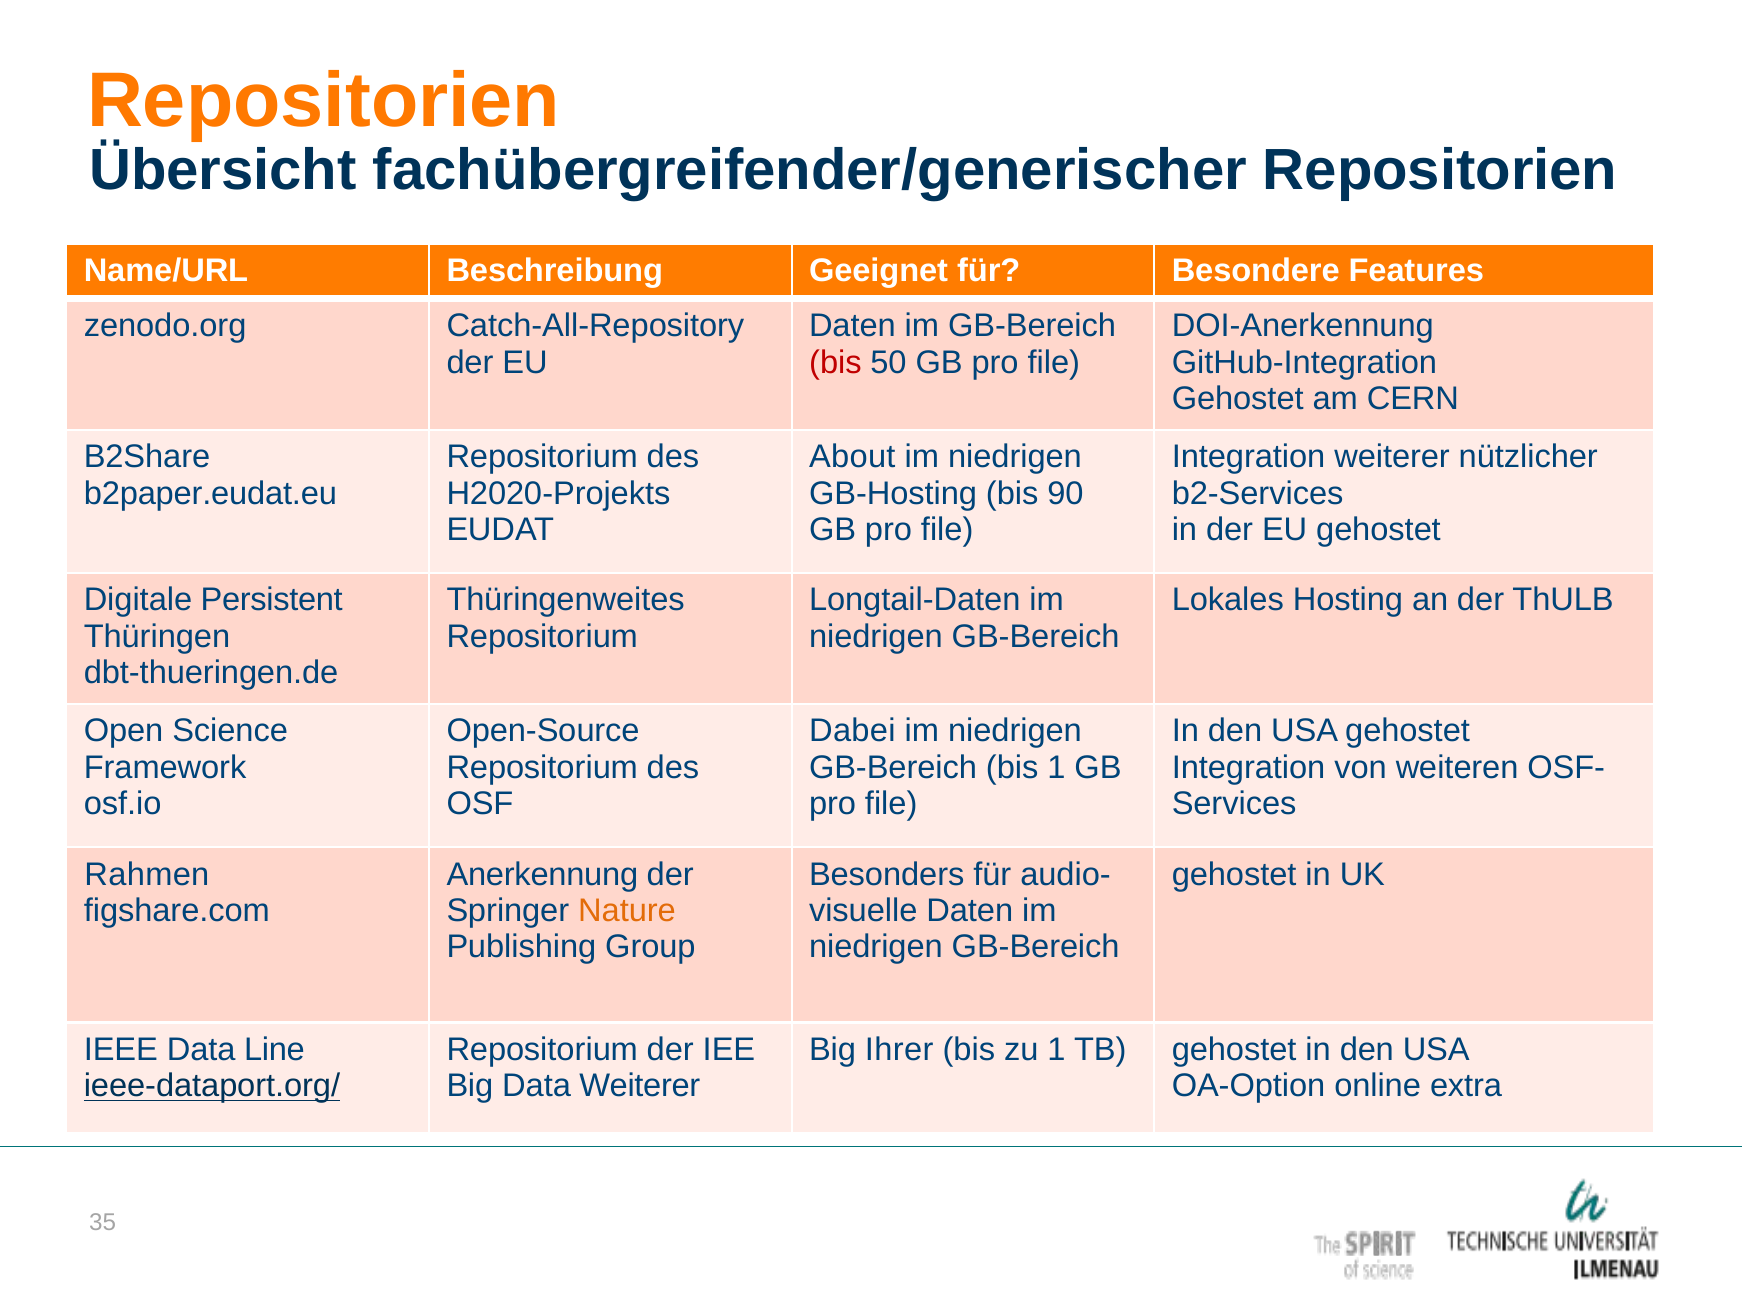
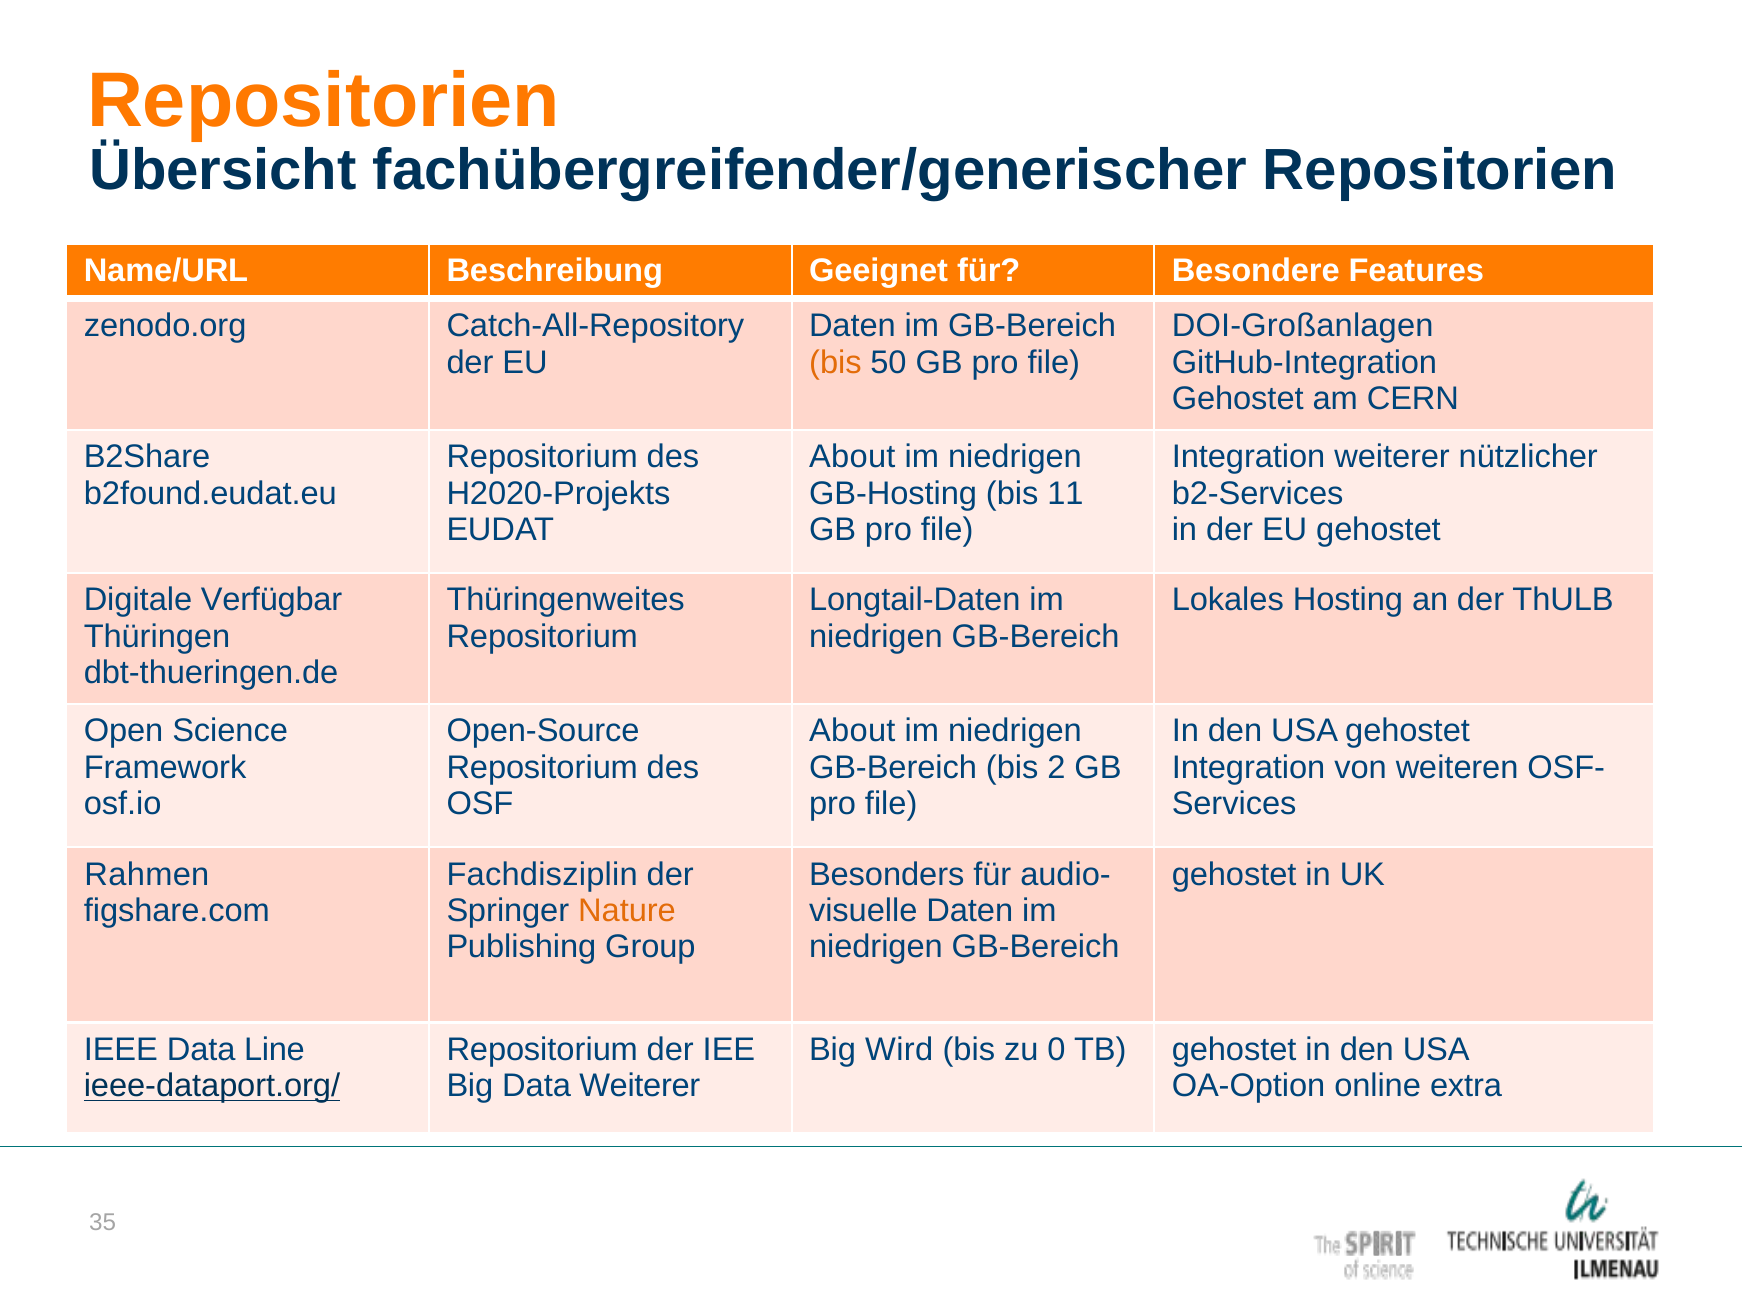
DOI-Anerkennung: DOI-Anerkennung -> DOI-Großanlagen (1303, 326)
bis colour: red -> orange (835, 362)
b2paper.eudat.eu: b2paper.eudat.eu -> b2found.eudat.eu (210, 493)
90: 90 -> 11 (1065, 493)
Persistent: Persistent -> Verfügbar (272, 600)
Dabei: Dabei -> About (852, 731)
bis 1: 1 -> 2 (1056, 768)
Anerkennung: Anerkennung -> Fachdisziplin (542, 875)
Ihrer: Ihrer -> Wird (899, 1050)
zu 1: 1 -> 0 (1056, 1050)
